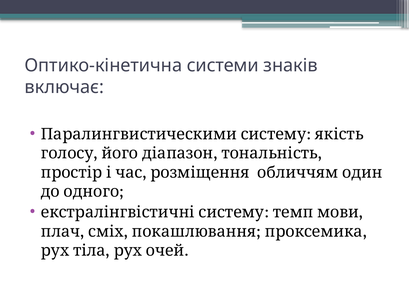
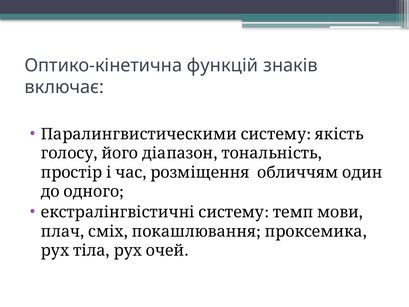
системи: системи -> функцій (223, 65)
